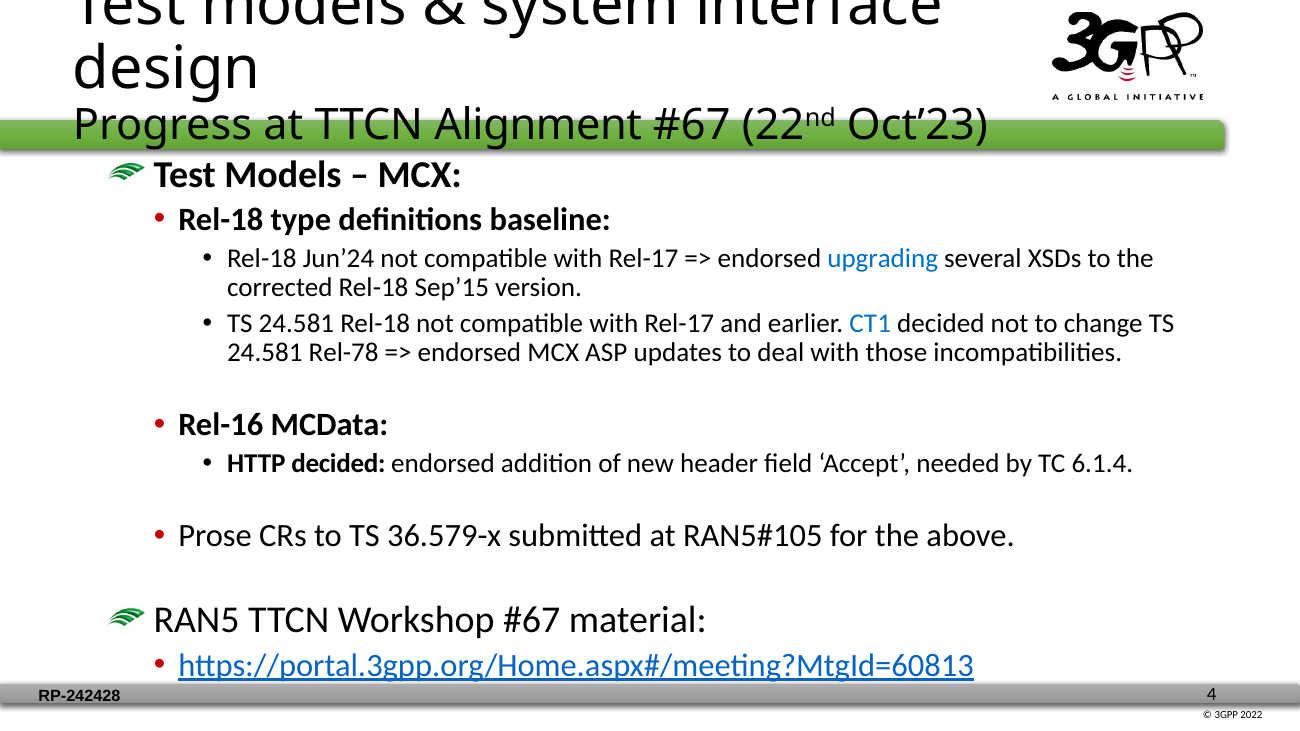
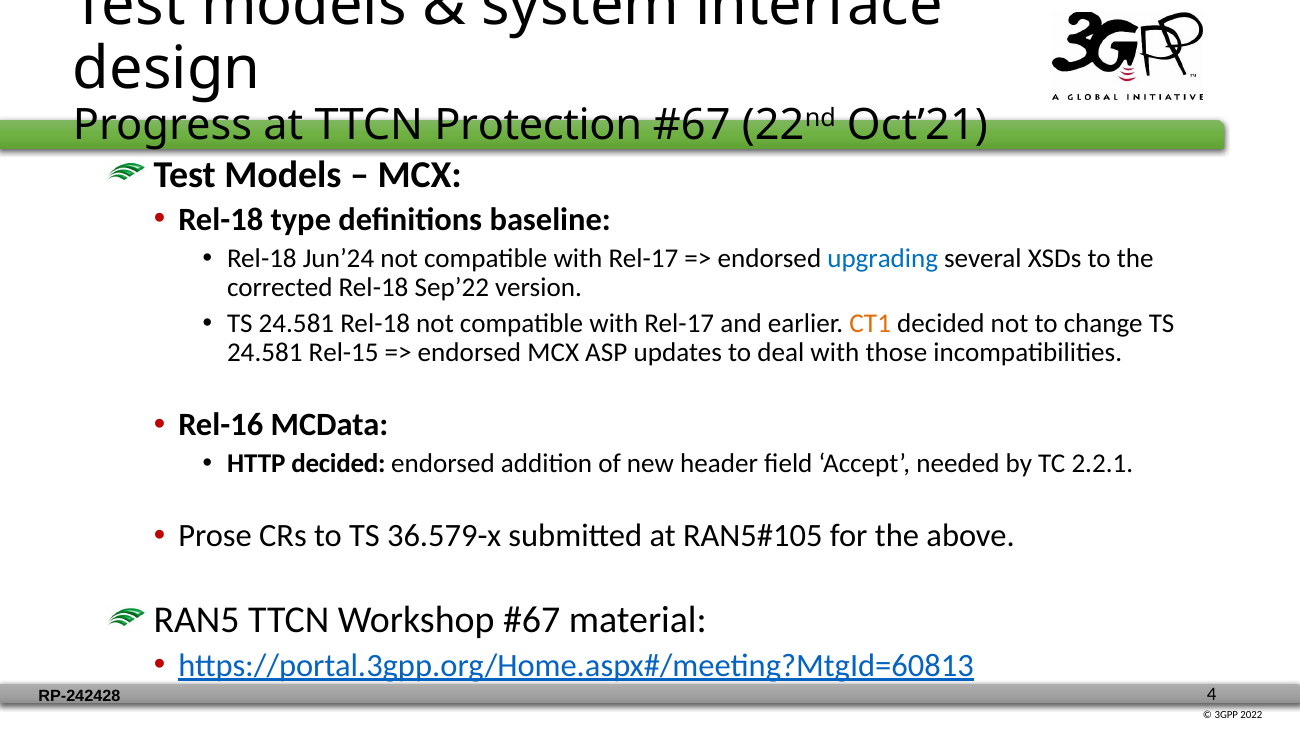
Alignment: Alignment -> Protection (538, 125)
Oct’23: Oct’23 -> Oct’21 (917, 125)
Sep’15: Sep’15 -> Sep’22 (452, 288)
CT1 colour: blue -> orange (870, 324)
Rel-78: Rel-78 -> Rel-15 (344, 353)
6.1.4: 6.1.4 -> 2.2.1 (1102, 464)
